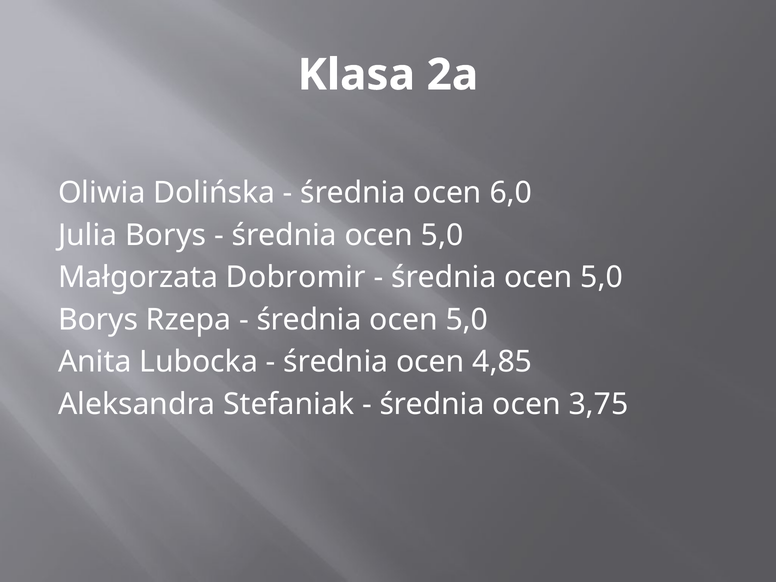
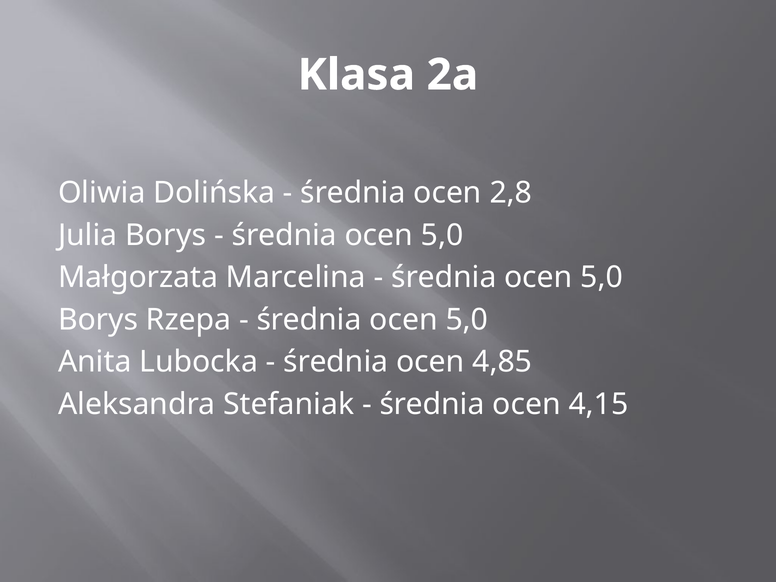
6,0: 6,0 -> 2,8 (511, 193)
Dobromir: Dobromir -> Marcelina (296, 277)
3,75: 3,75 -> 4,15 (599, 404)
